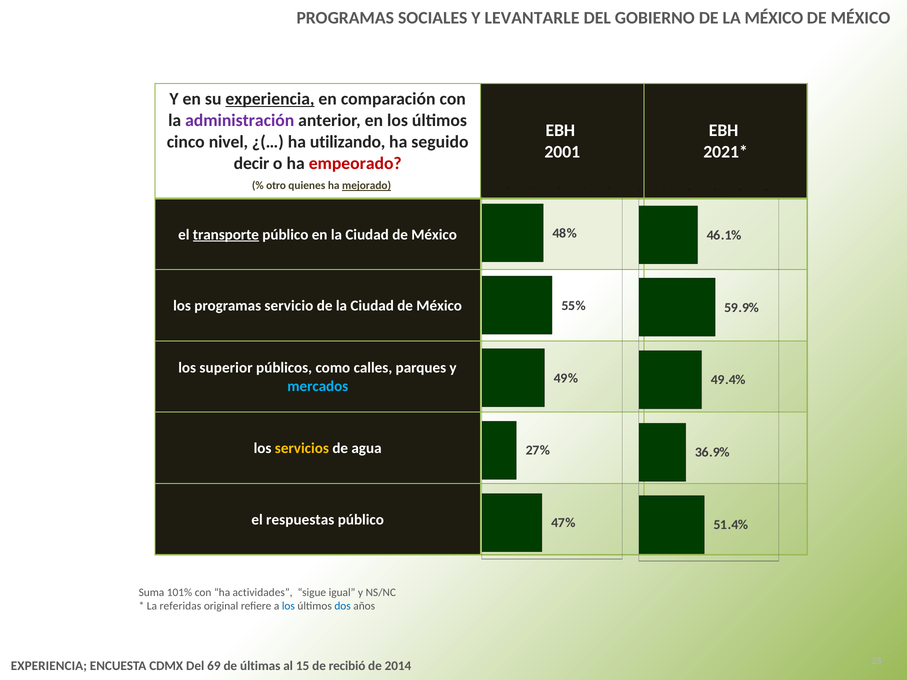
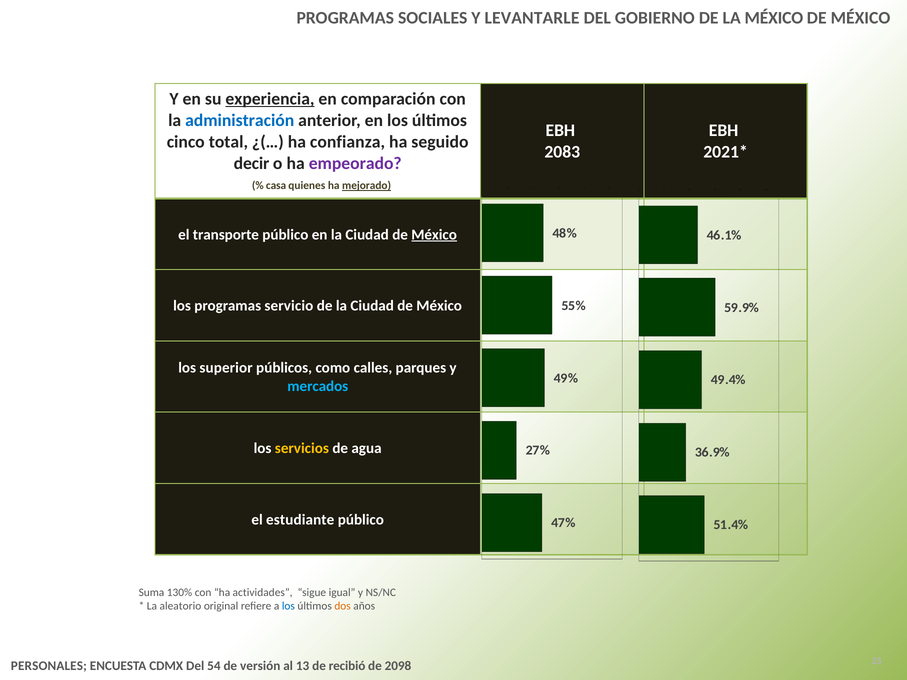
administración colour: purple -> blue (240, 120)
nivel: nivel -> total (228, 142)
utilizando: utilizando -> confianza (348, 142)
2001: 2001 -> 2083 (562, 152)
empeorado colour: red -> purple (355, 163)
otro: otro -> casa (276, 186)
transporte underline: present -> none (226, 235)
México underline: none -> present (434, 235)
respuestas: respuestas -> estudiante (300, 520)
101%: 101% -> 130% (180, 593)
referidas: referidas -> aleatorio (180, 606)
dos colour: blue -> orange (343, 606)
EXPERIENCIA: EXPERIENCIA -> PERSONALES (49, 666)
69: 69 -> 54 (214, 666)
últimas: últimas -> versión (260, 666)
15: 15 -> 13 (303, 666)
2014: 2014 -> 2098 (398, 666)
